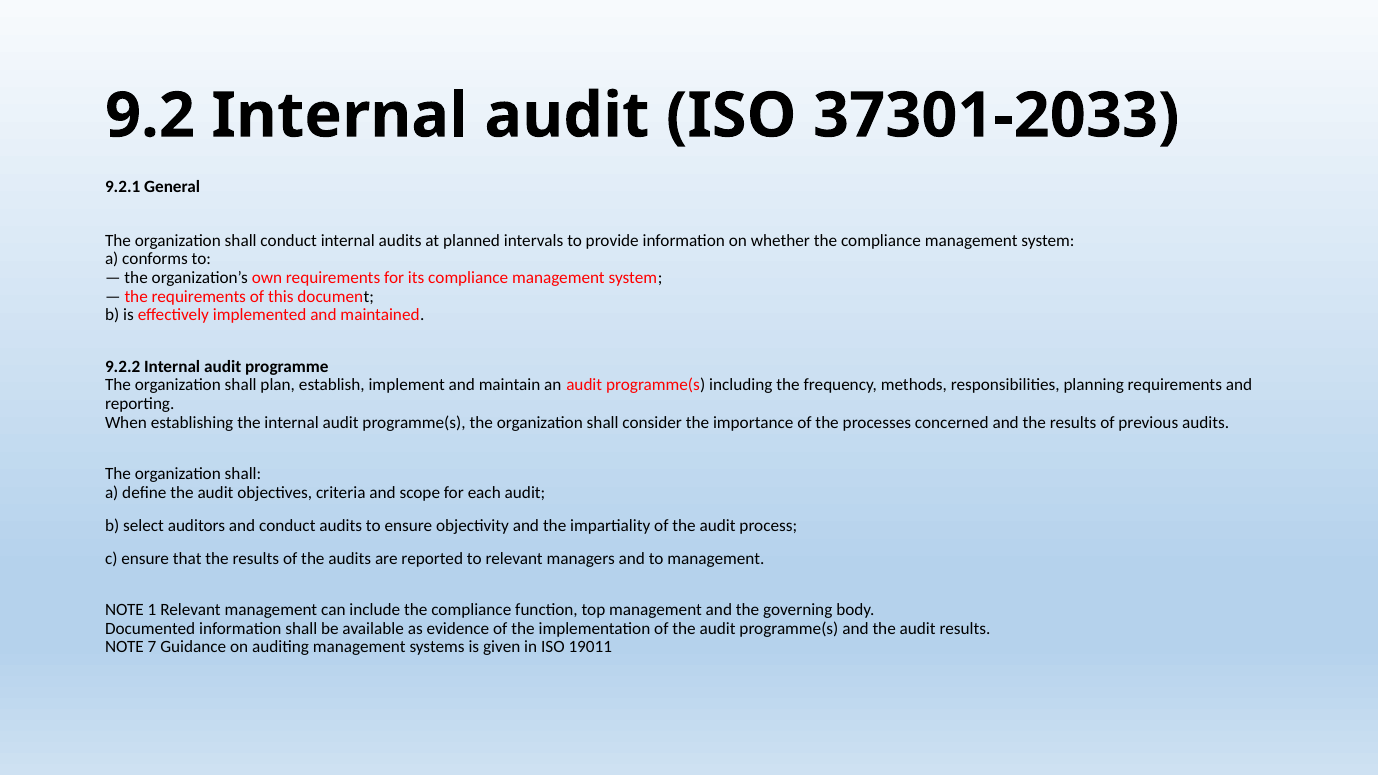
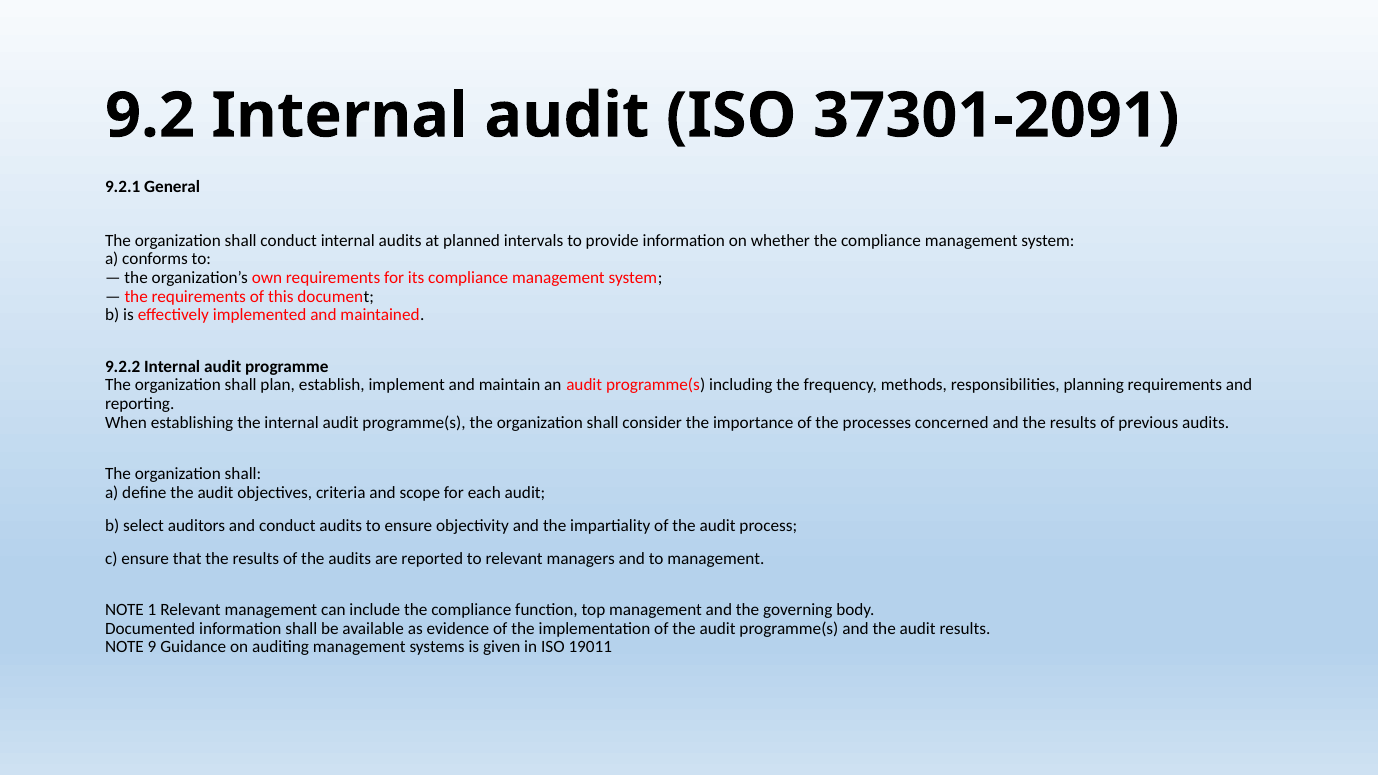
37301-2033: 37301-2033 -> 37301-2091 (996, 116)
7: 7 -> 9 (152, 647)
